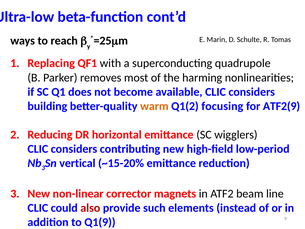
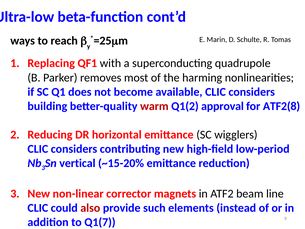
warm colour: orange -> red (154, 106)
focusing: focusing -> approval (222, 106)
ATF2(9: ATF2(9 -> ATF2(8 (282, 106)
Q1(9: Q1(9 -> Q1(7 (100, 222)
